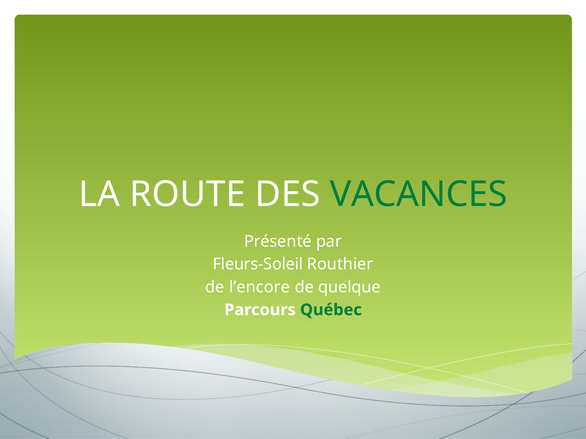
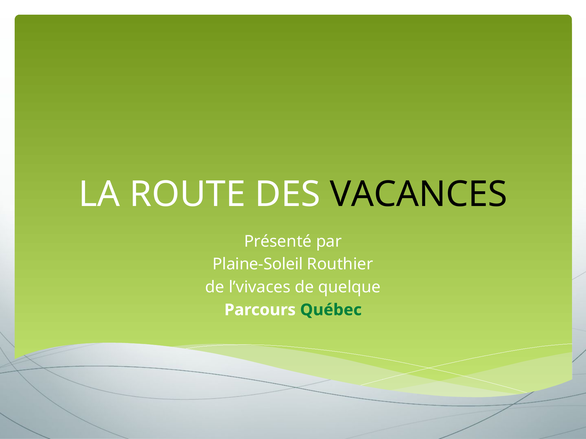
VACANCES colour: green -> black (419, 195)
Fleurs-Soleil: Fleurs-Soleil -> Plaine-Soleil (258, 265)
l’encore: l’encore -> l’vivaces (260, 287)
